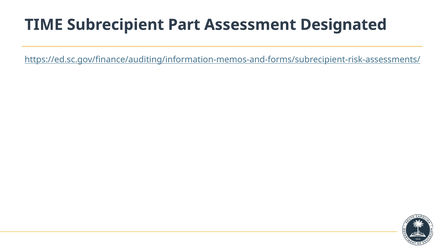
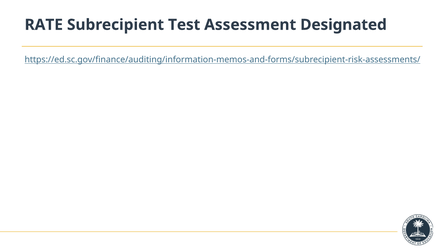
TIME: TIME -> RATE (44, 25)
Part: Part -> Test (184, 25)
